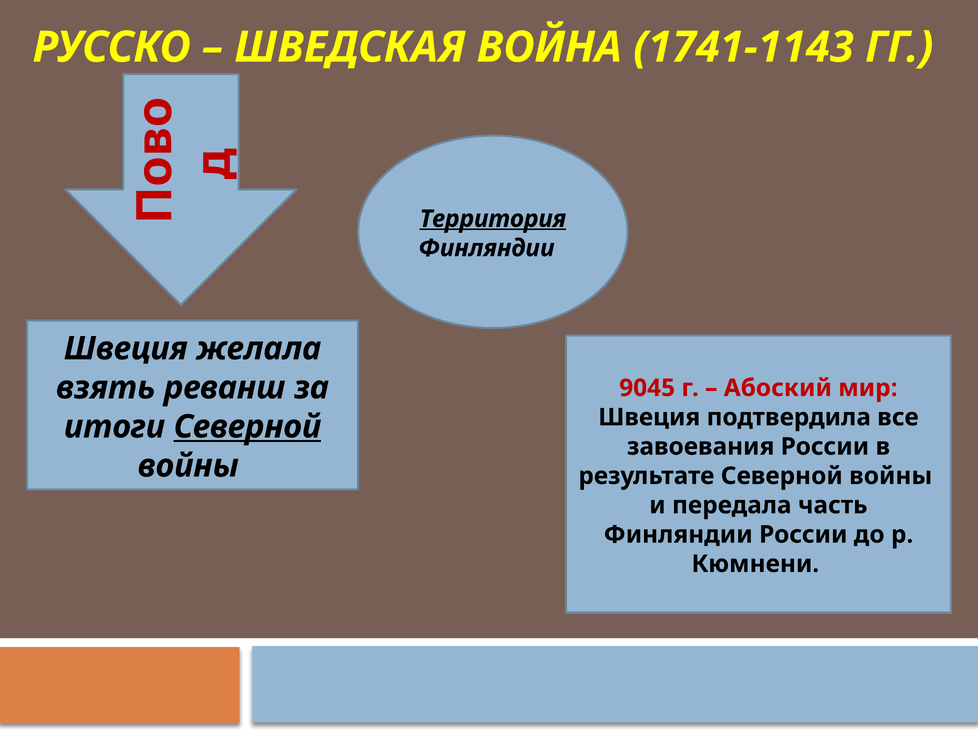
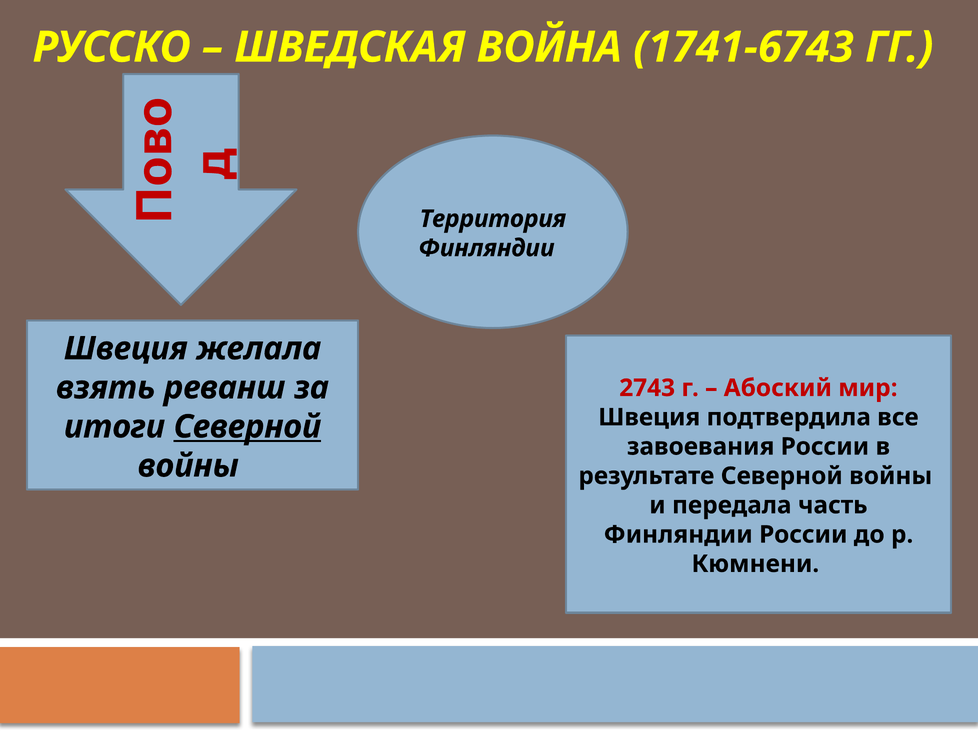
1741-1143: 1741-1143 -> 1741-6743 (744, 47)
Территория underline: present -> none (493, 219)
9045: 9045 -> 2743 (647, 388)
